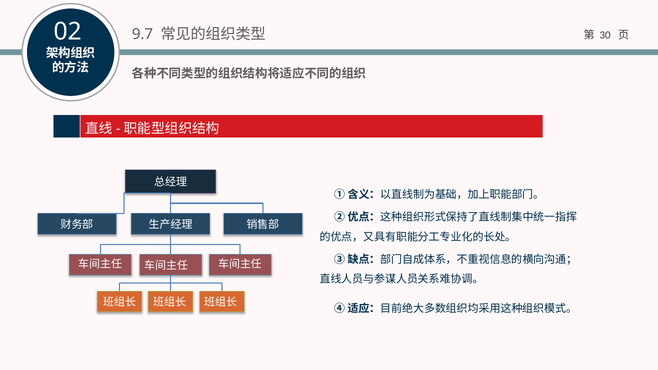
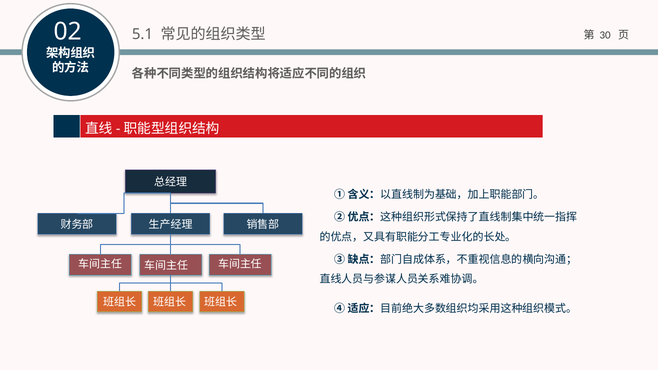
9.7: 9.7 -> 5.1 (142, 34)
